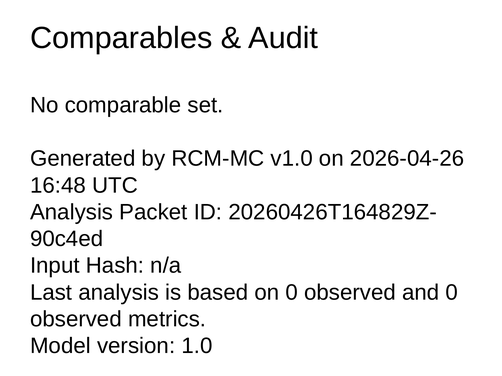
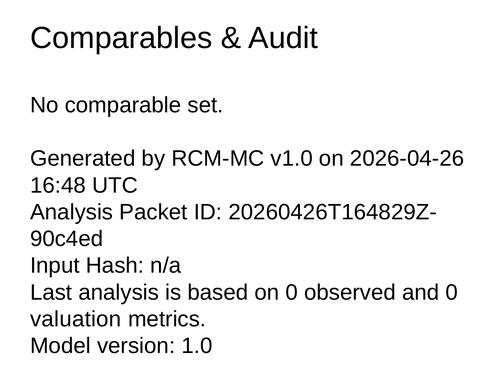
observed: observed -> valuation (76, 320)
